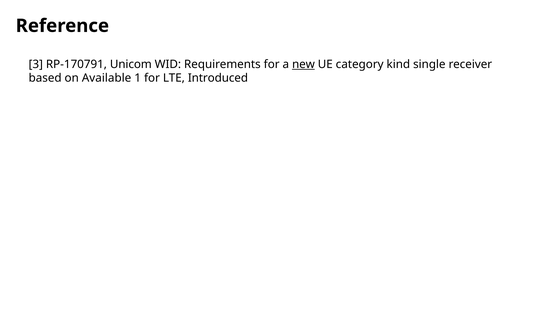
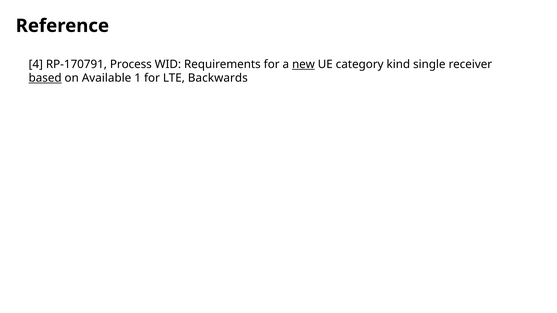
3: 3 -> 4 (36, 64)
Unicom: Unicom -> Process (131, 64)
based underline: none -> present (45, 78)
Introduced: Introduced -> Backwards (218, 78)
